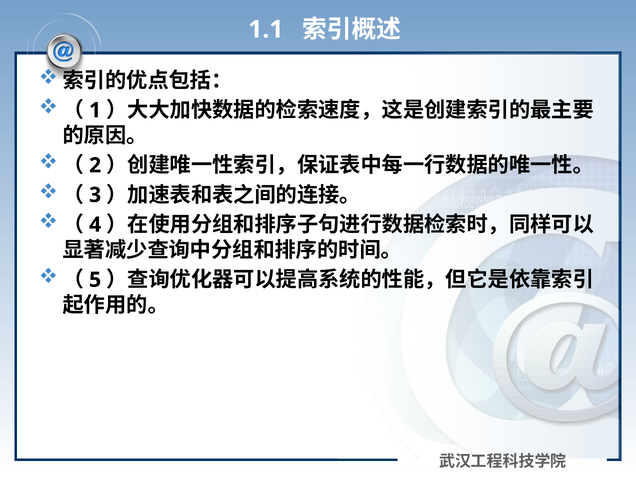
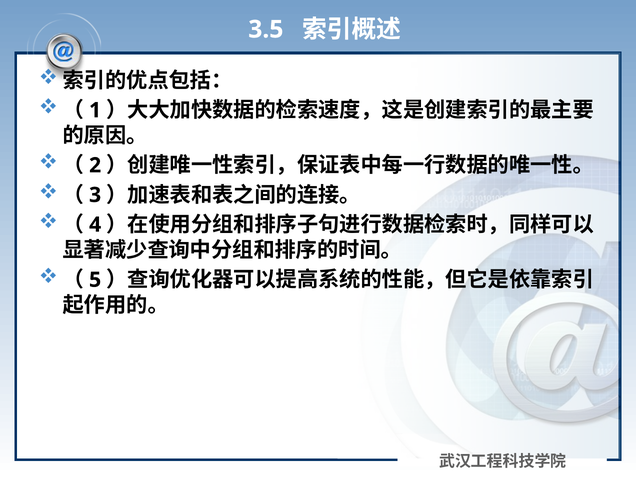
1.1: 1.1 -> 3.5 (266, 29)
